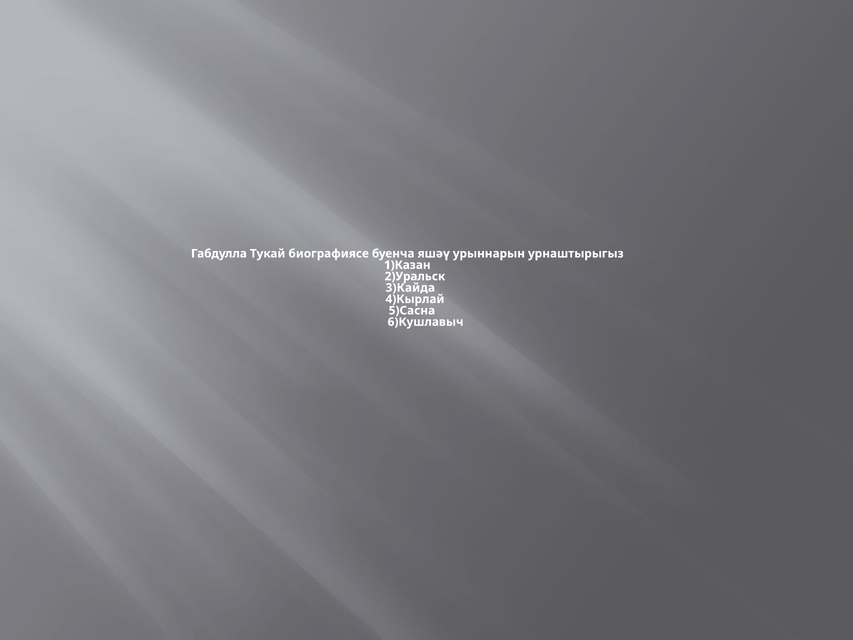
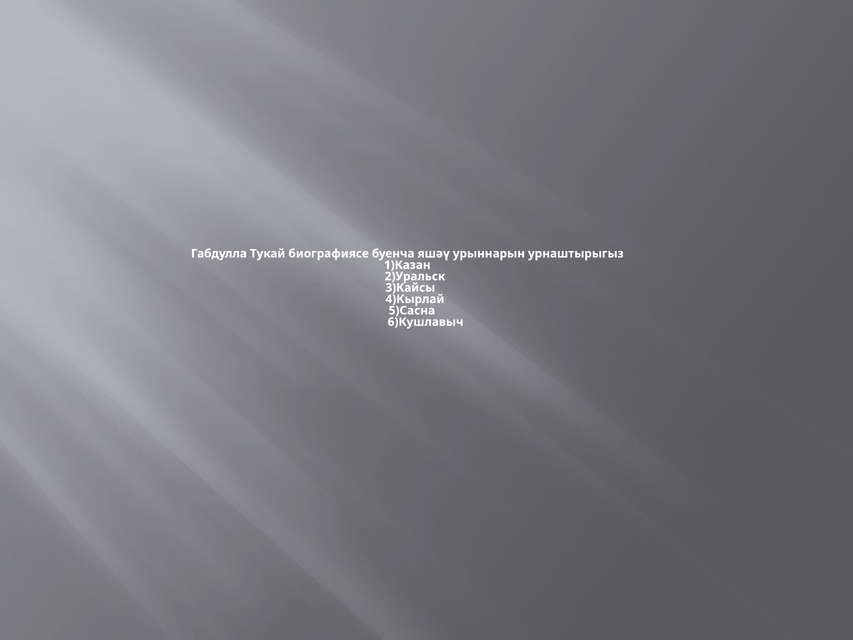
3)Кайда: 3)Кайда -> 3)Кайсы (410, 288)
